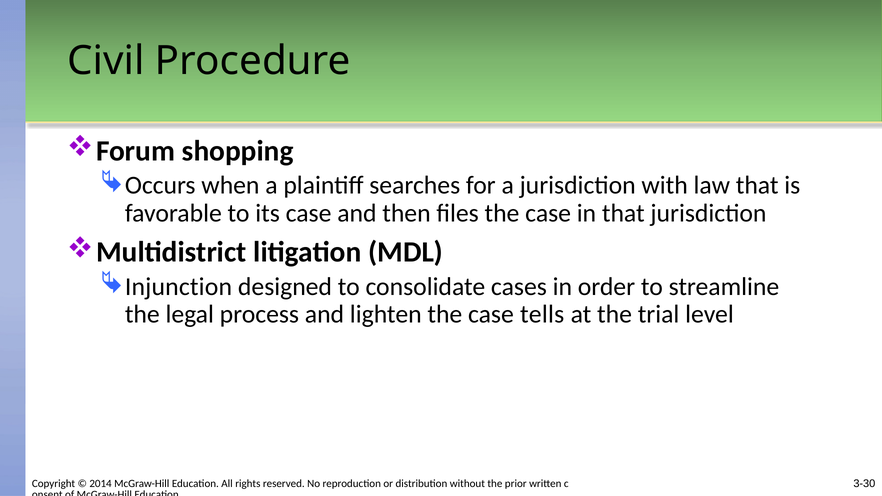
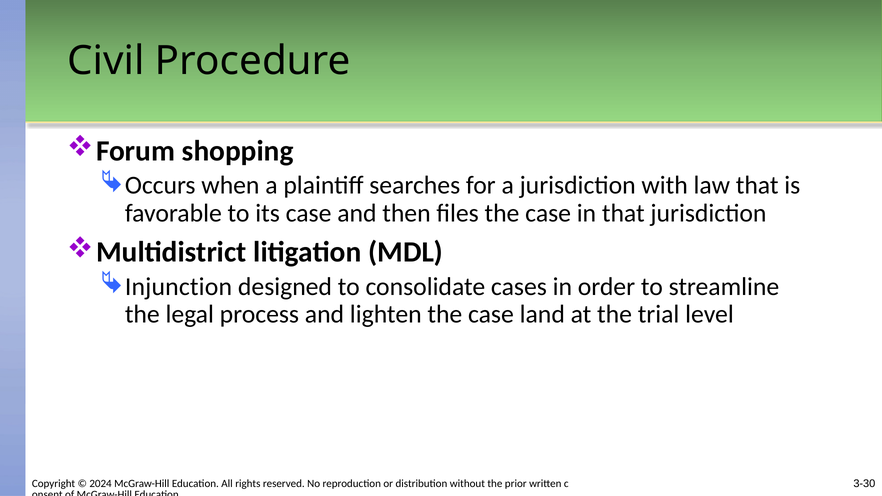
tells: tells -> land (542, 314)
2014: 2014 -> 2024 (101, 484)
